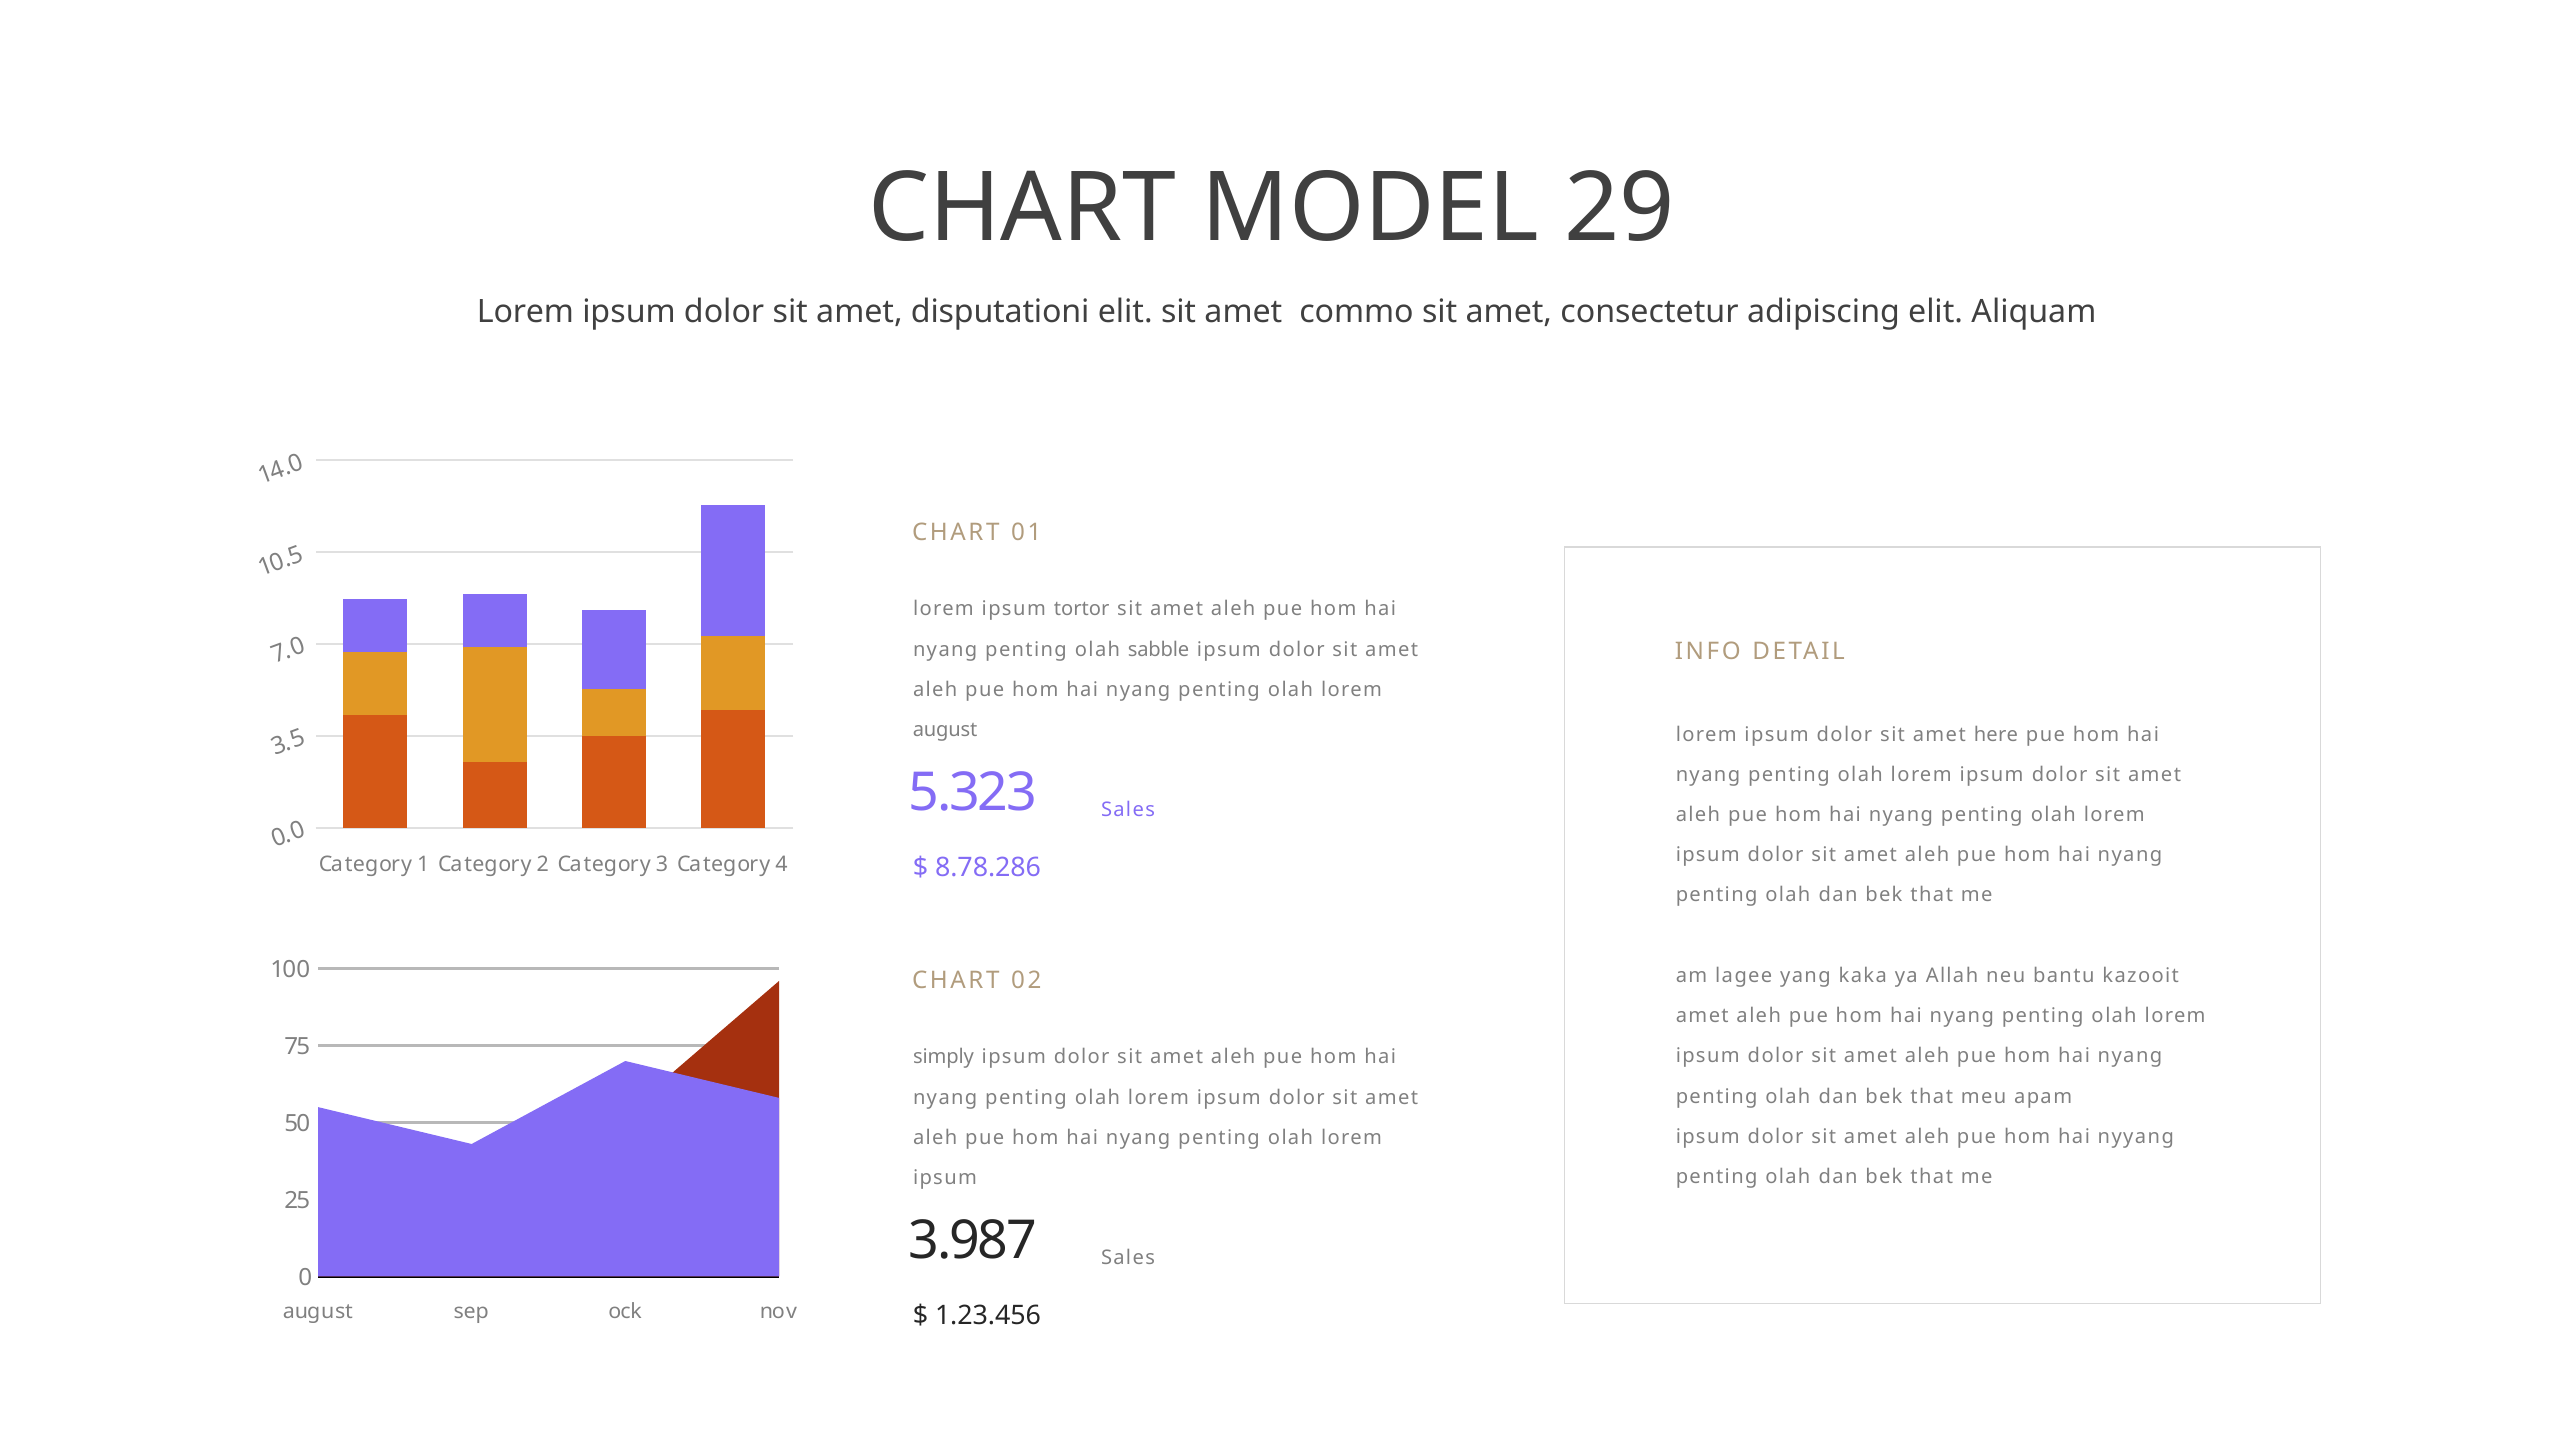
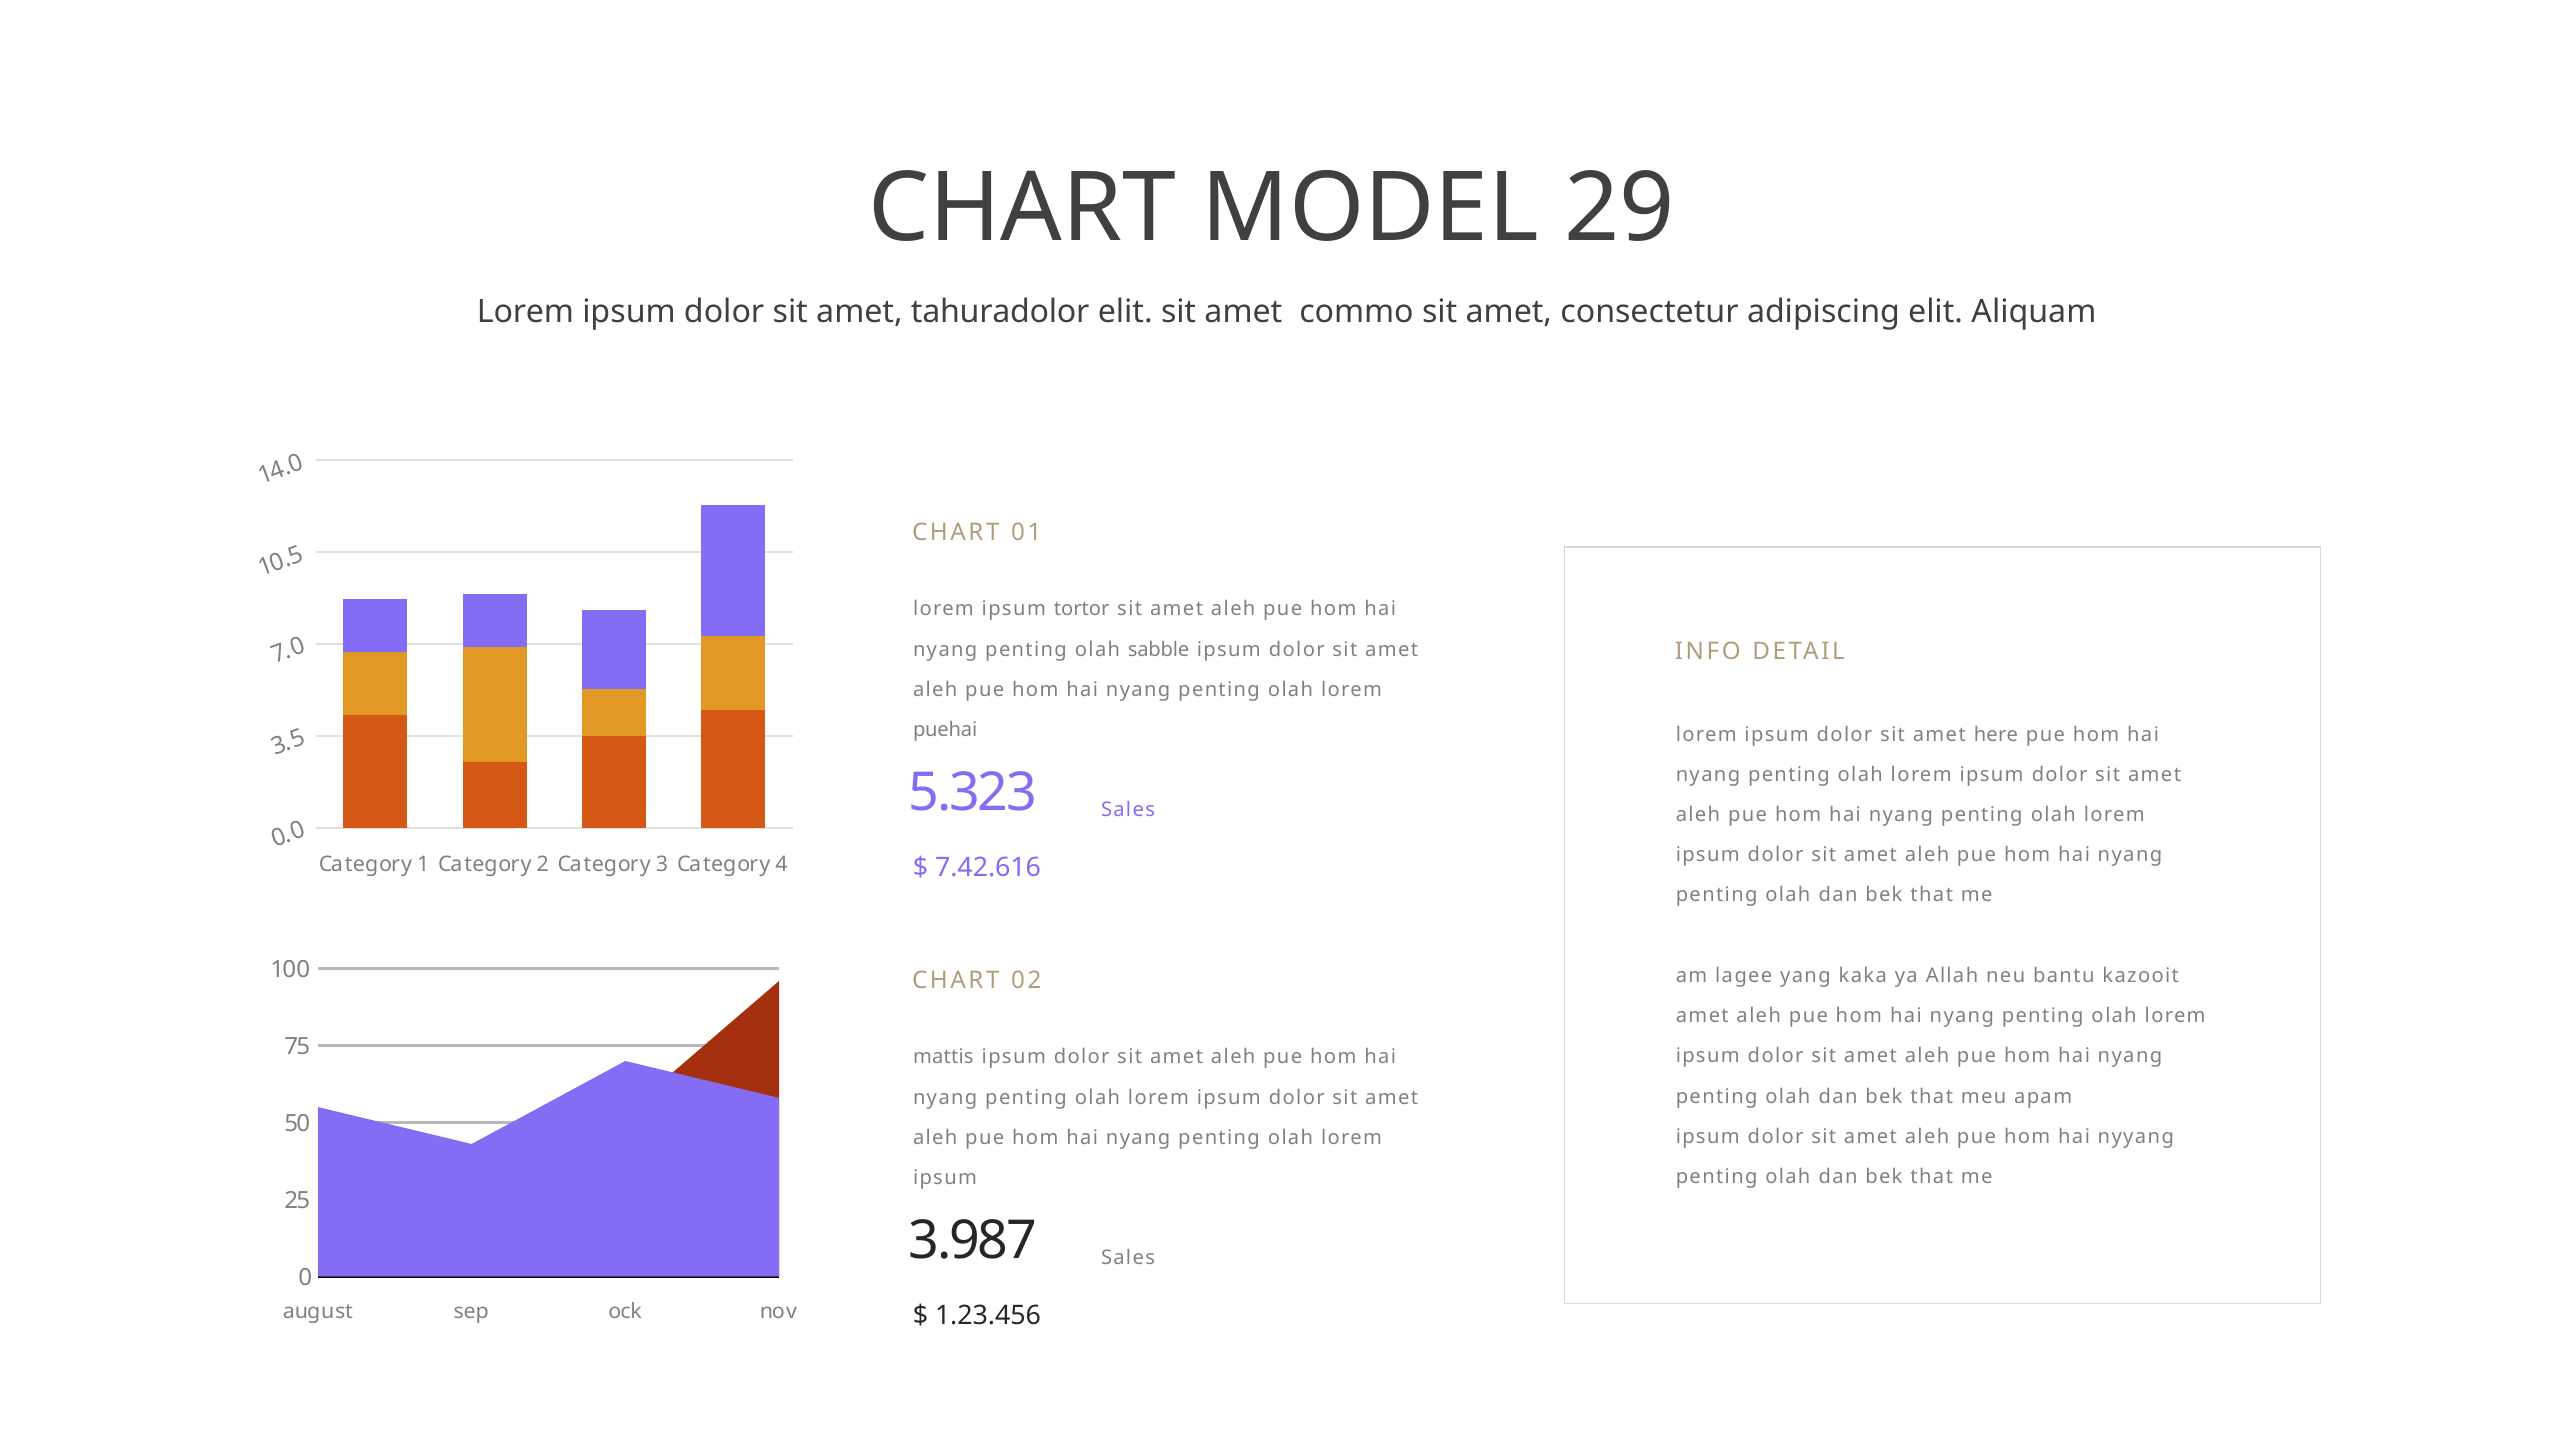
disputationi: disputationi -> tahuradolor (1000, 312)
august: august -> puehai (945, 730)
8.78.286: 8.78.286 -> 7.42.616 (988, 867)
simply: simply -> mattis (943, 1057)
